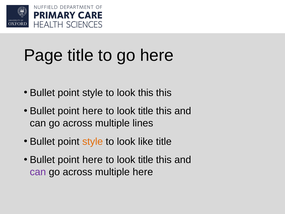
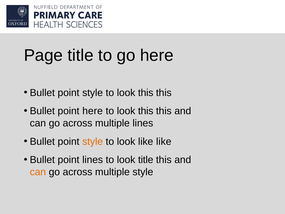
title: title -> this (146, 111)
like title: title -> like (164, 141)
here: here -> lines (93, 160)
can colour: purple -> orange (38, 172)
multiple here: here -> style (143, 172)
